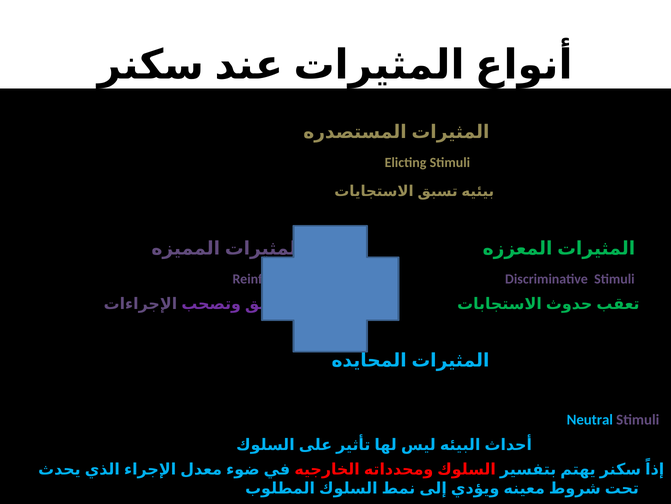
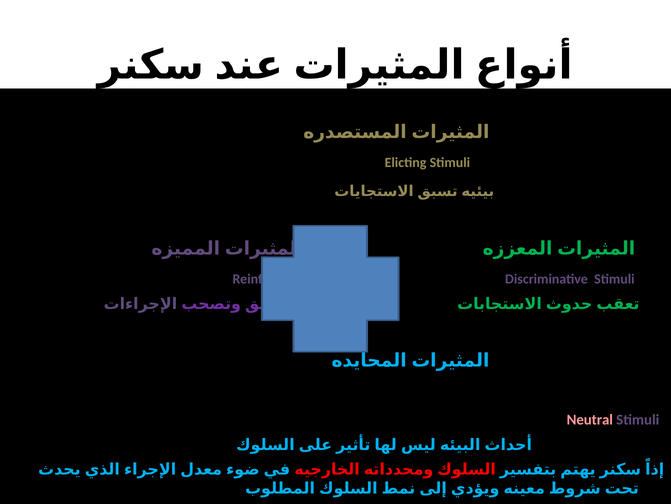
Neutral colour: light blue -> pink (590, 419)
